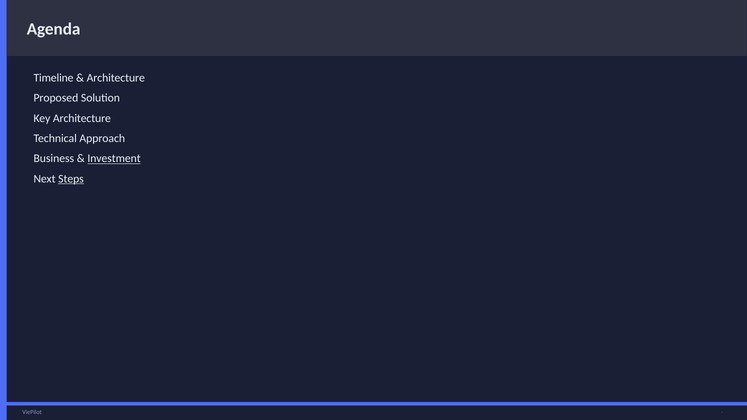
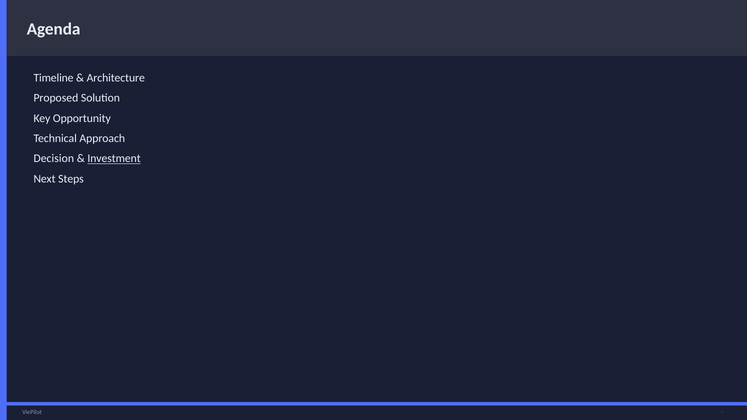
Key Architecture: Architecture -> Opportunity (82, 118)
Business: Business -> Decision (54, 159)
Steps underline: present -> none (71, 179)
